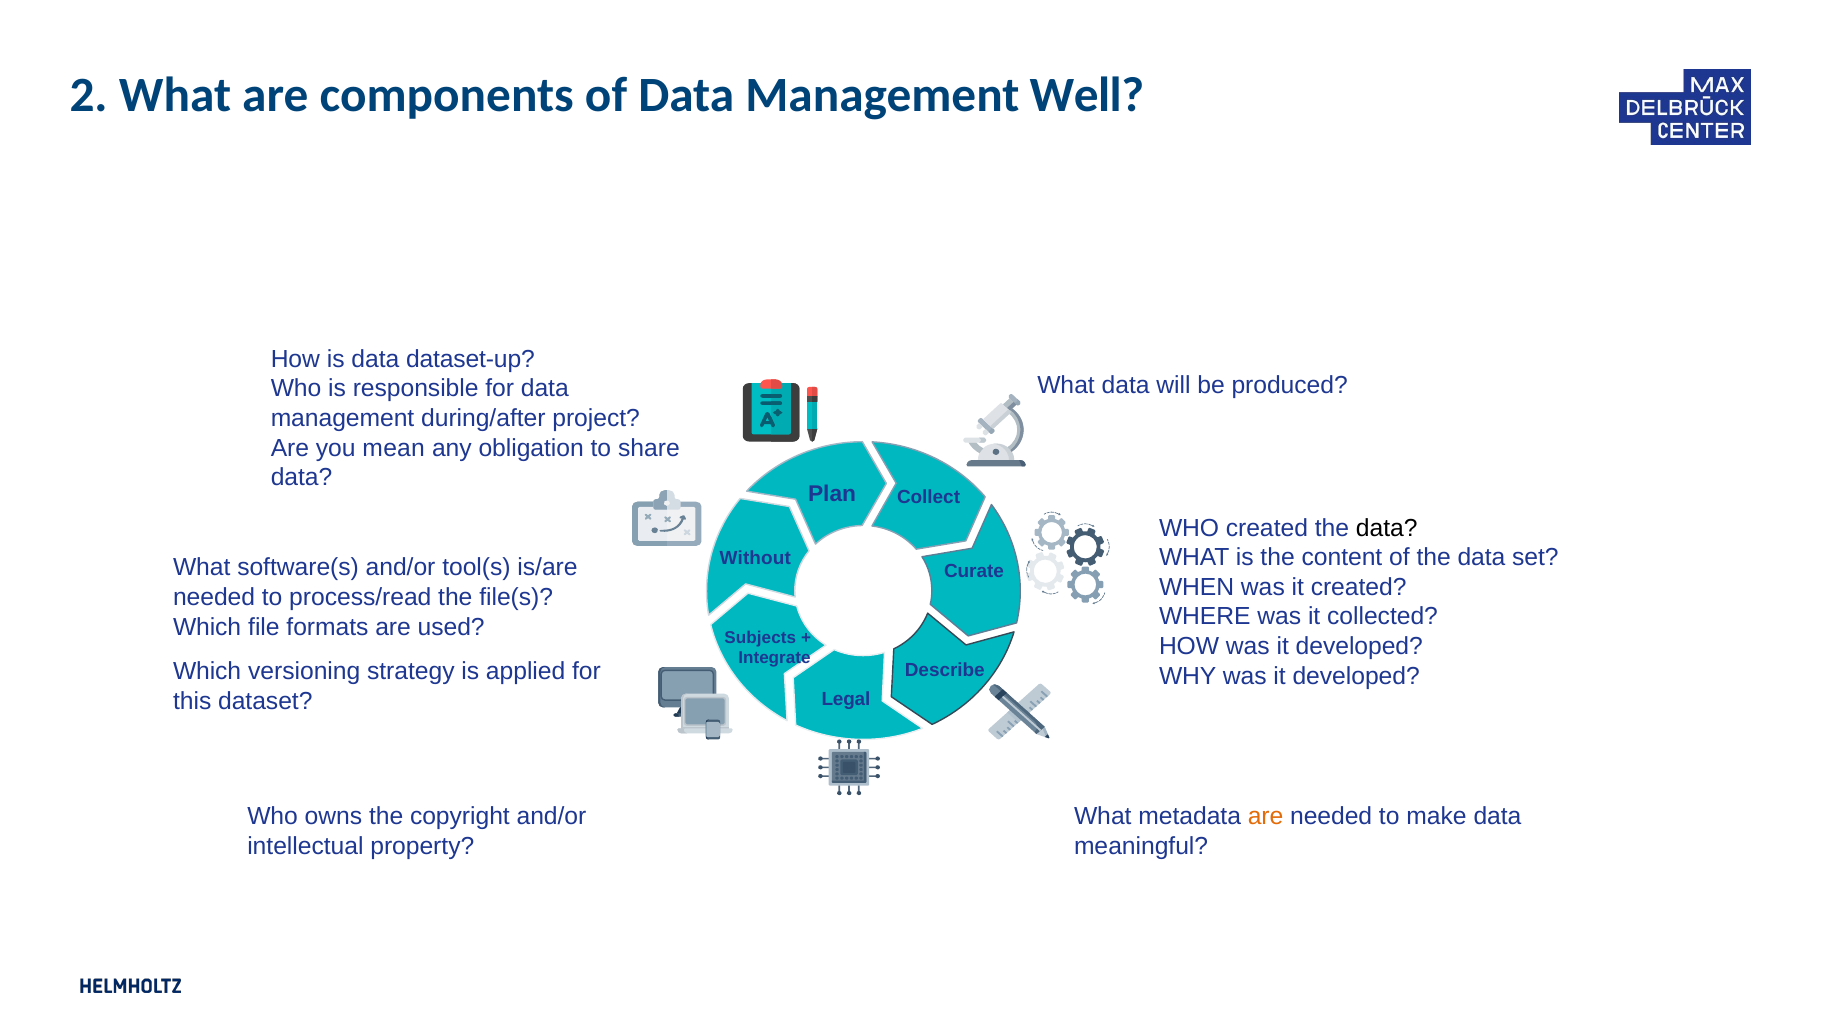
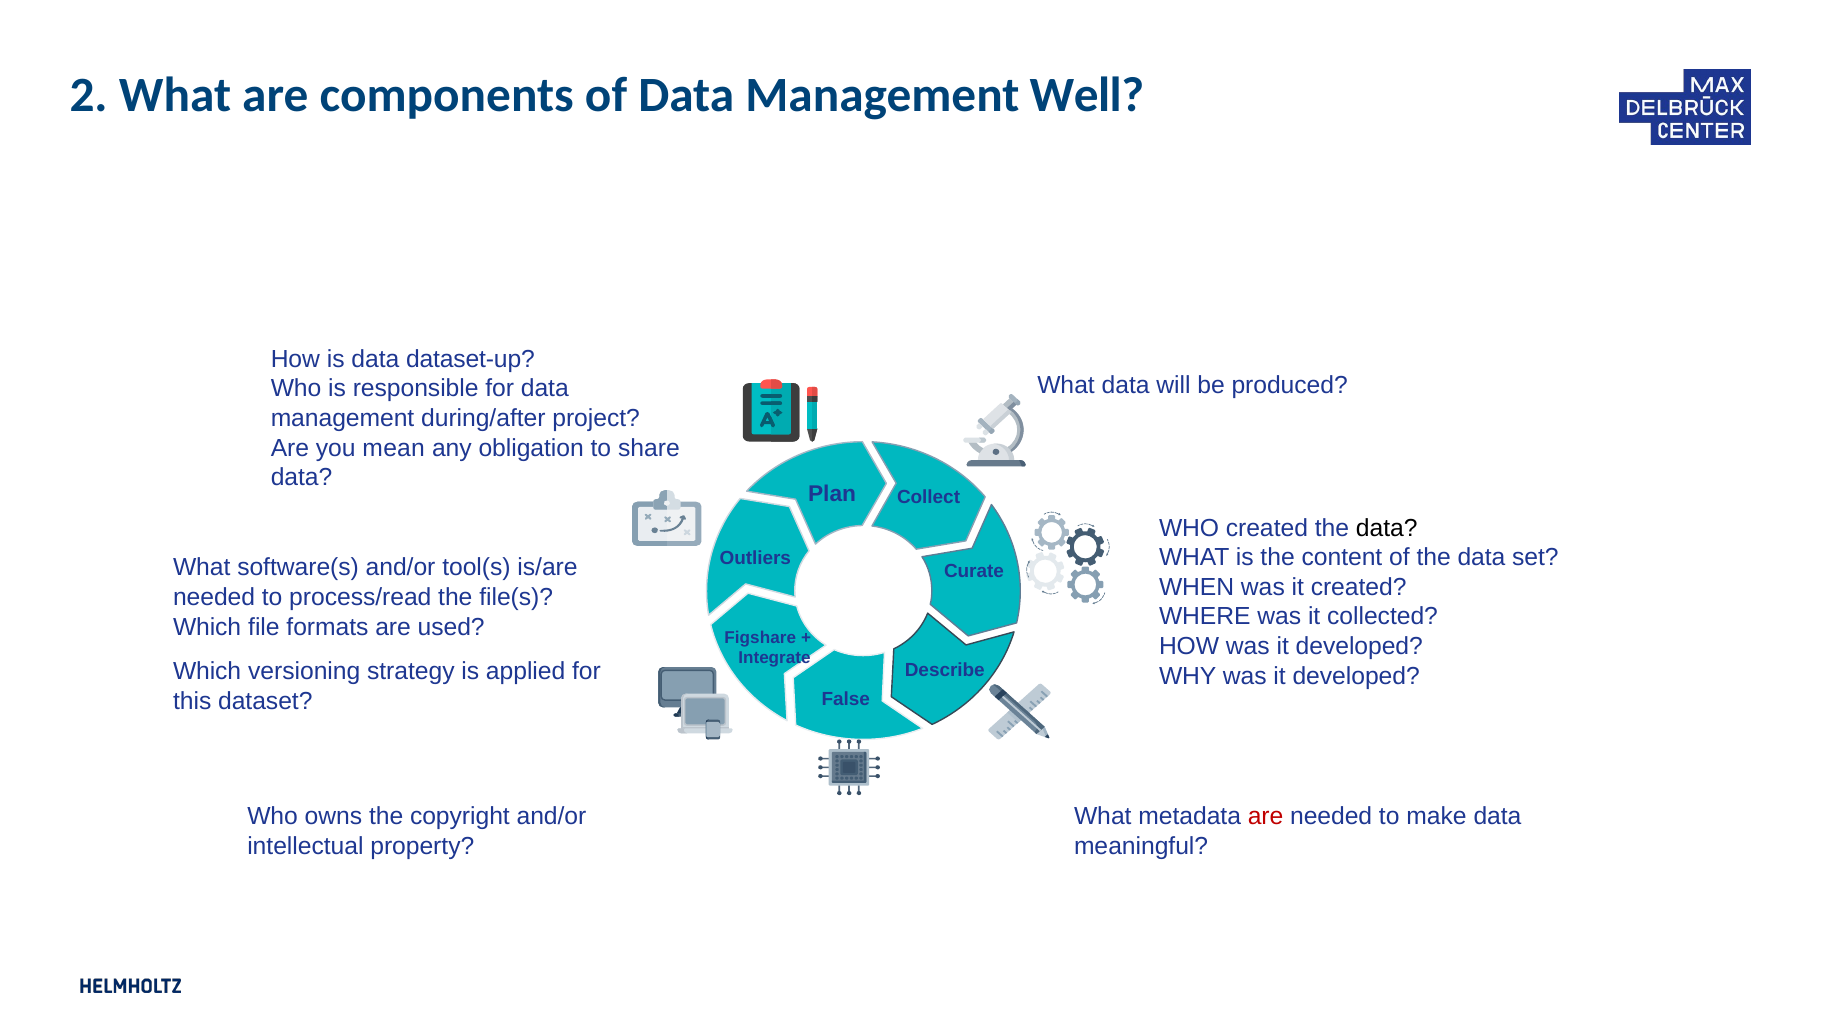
Without: Without -> Outliers (755, 558)
Subjects: Subjects -> Figshare (760, 638)
Legal: Legal -> False (846, 699)
are colour: orange -> red (1266, 817)
